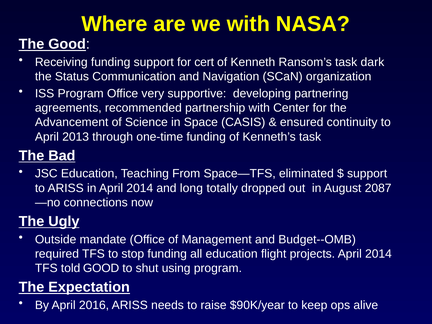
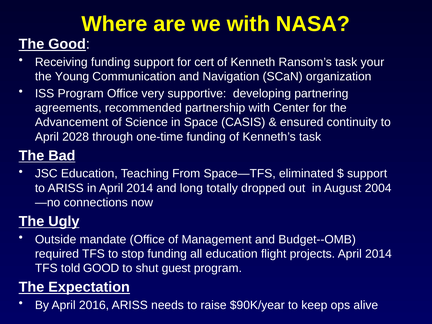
dark: dark -> your (372, 62)
Status: Status -> Young (72, 77)
2013: 2013 -> 2028 (76, 137)
2087: 2087 -> 2004 (378, 188)
using: using -> guest (176, 268)
